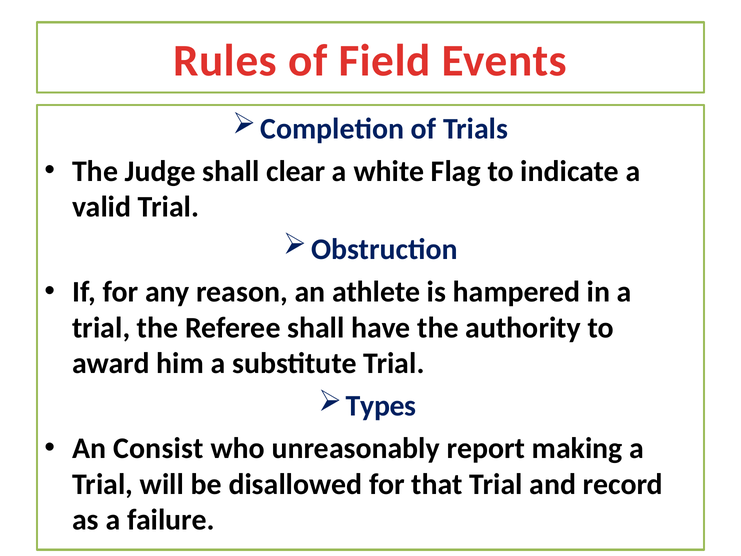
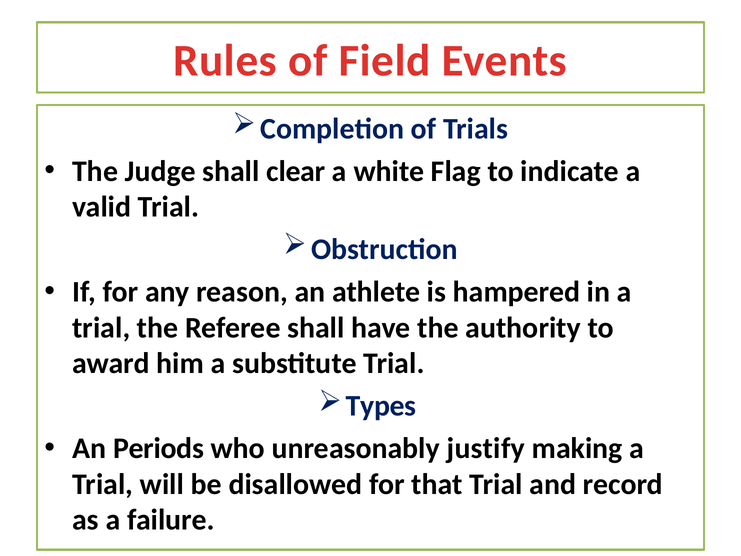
Consist: Consist -> Periods (159, 448)
report: report -> justify (486, 448)
